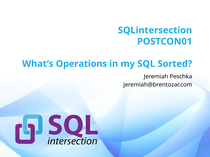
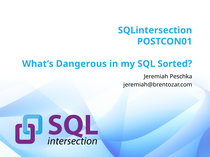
Operations: Operations -> Dangerous (81, 64)
